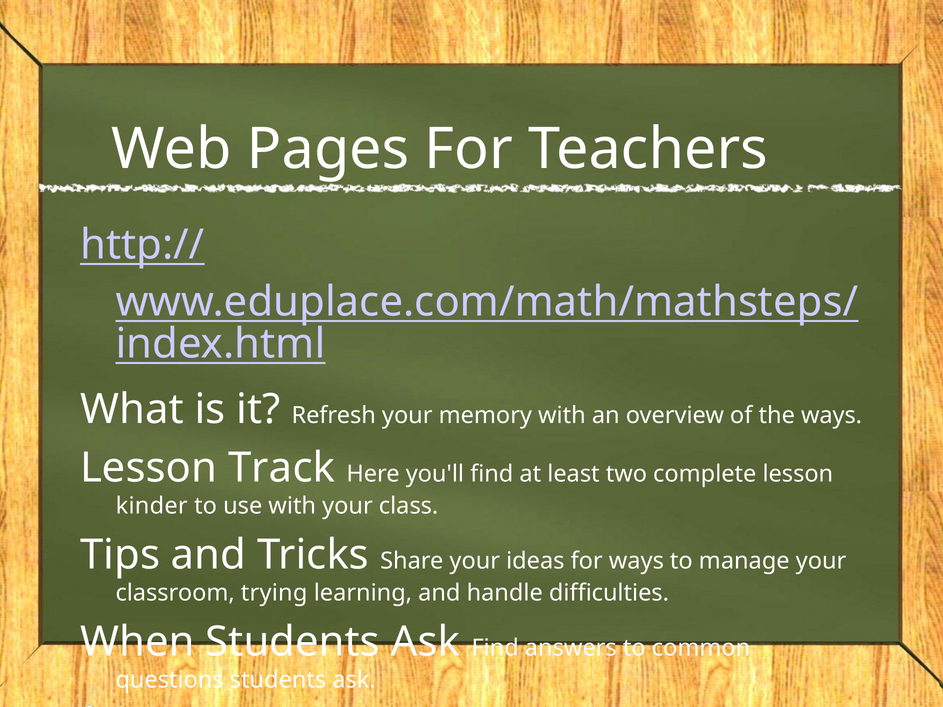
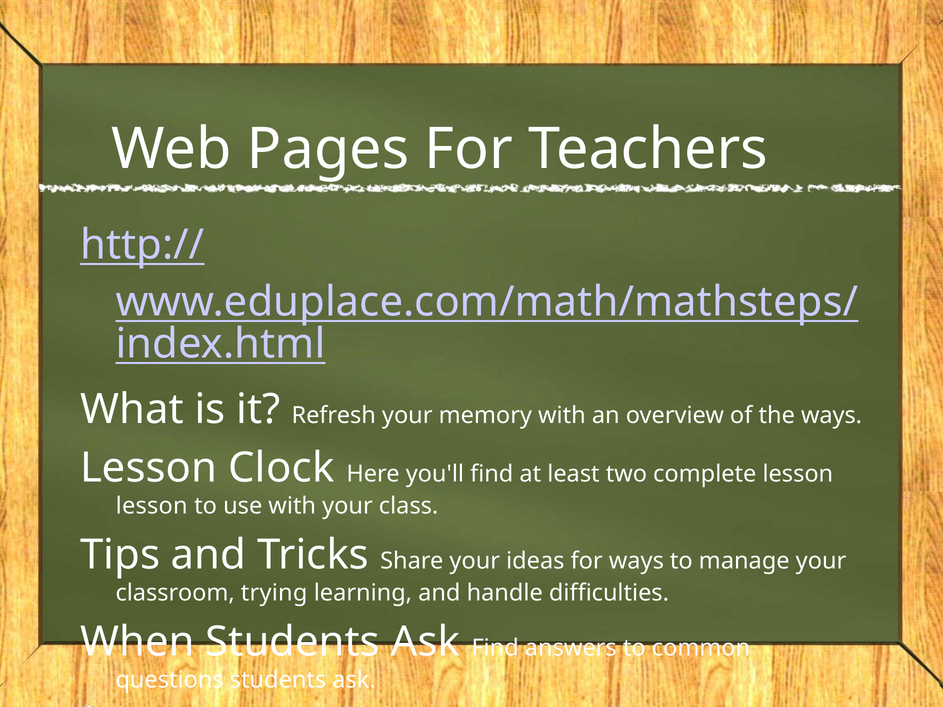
Track: Track -> Clock (281, 468)
kinder: kinder -> lesson (152, 506)
